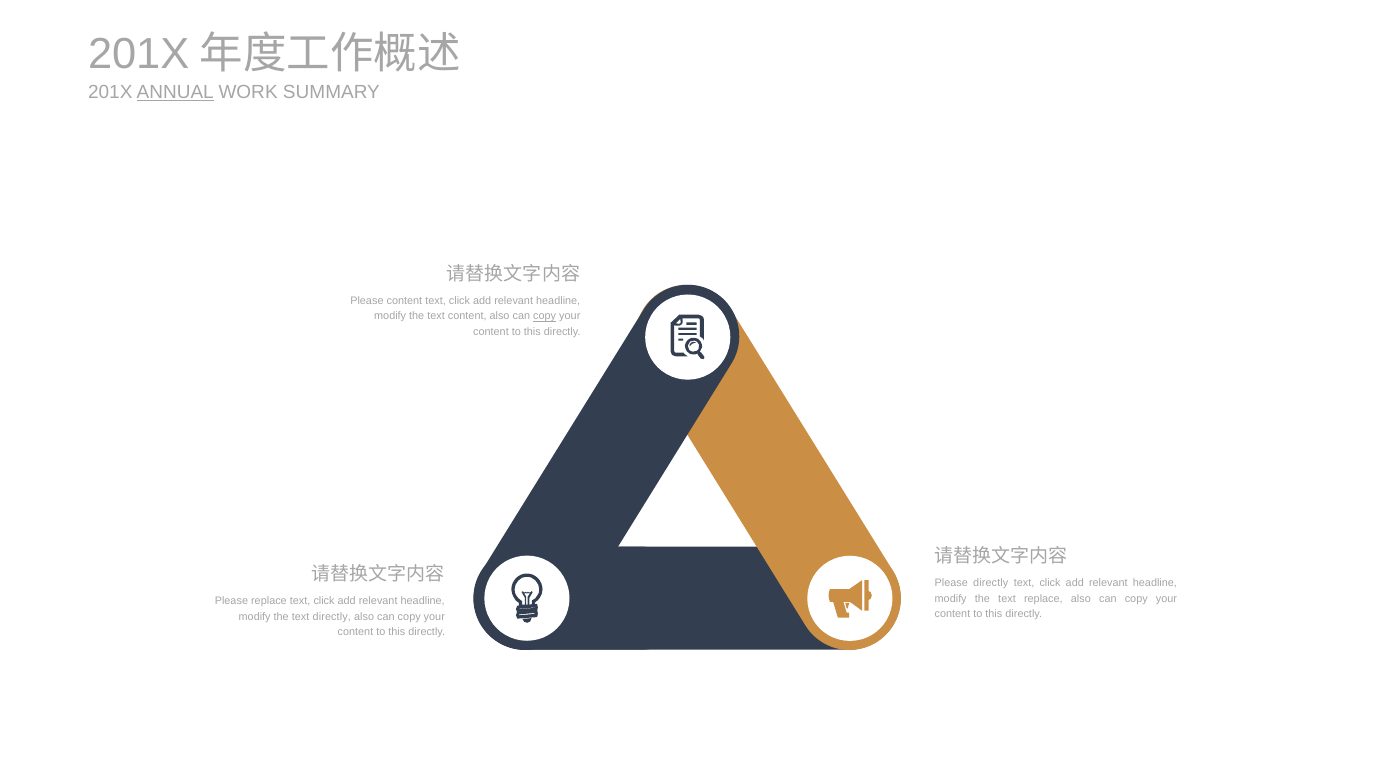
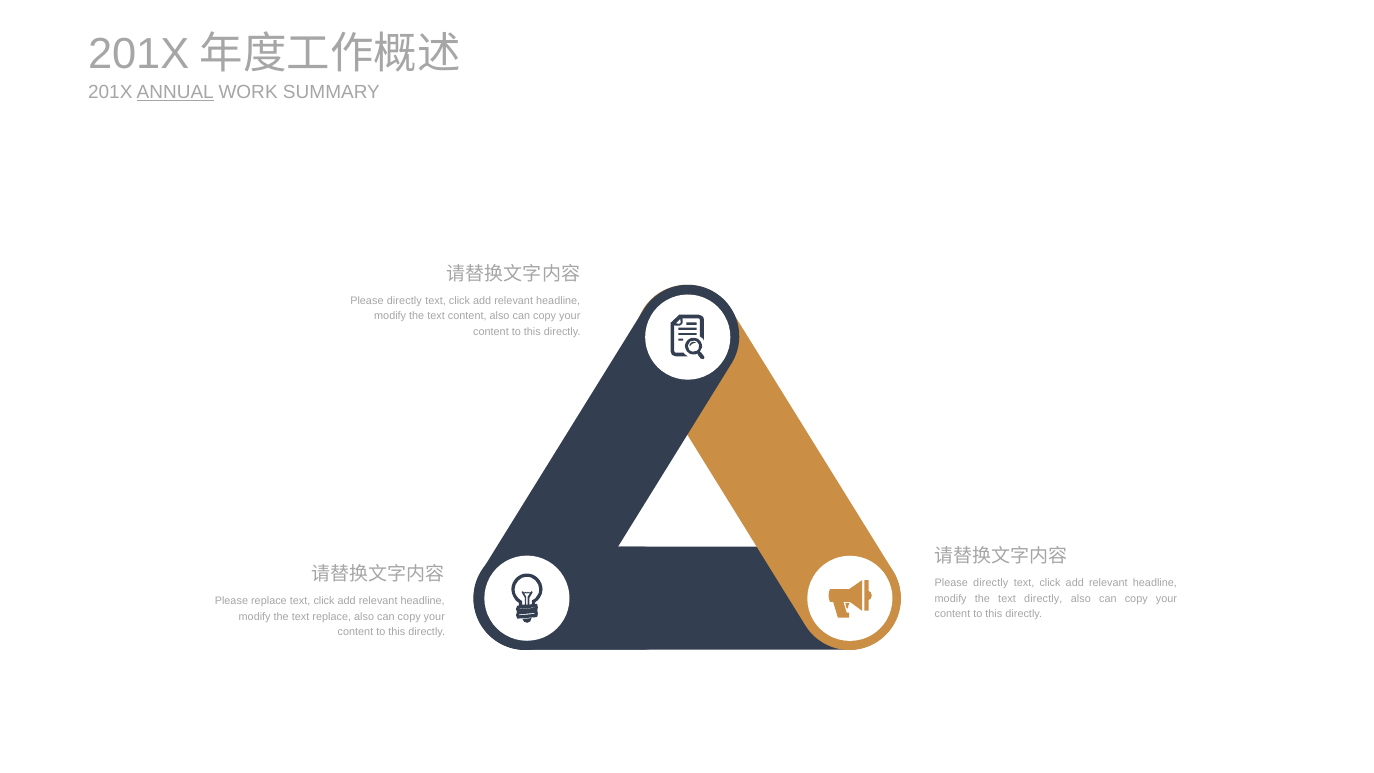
content: content -> directly (404, 301)
copy underline: present -> none (545, 316)
text replace: replace -> directly (1043, 599)
text directly: directly -> replace (332, 617)
